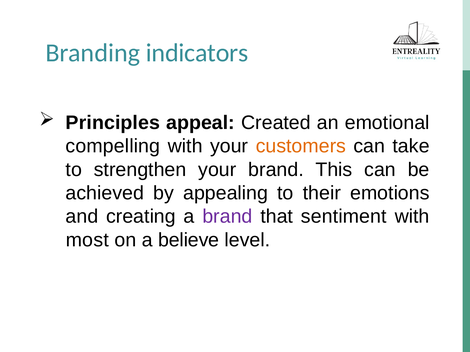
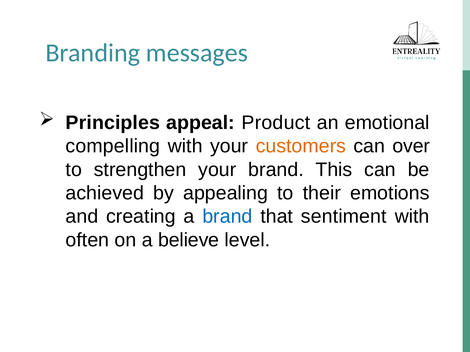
indicators: indicators -> messages (197, 53)
Created: Created -> Product (276, 123)
take: take -> over (411, 146)
brand colour: purple -> blue (227, 217)
most: most -> often (87, 240)
